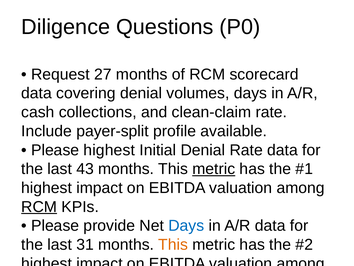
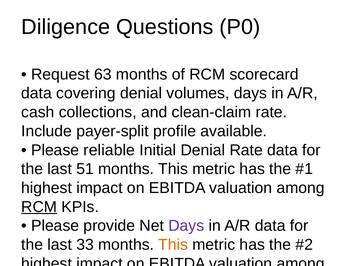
27: 27 -> 63 (103, 74)
Please highest: highest -> reliable (109, 150)
43: 43 -> 51 (85, 169)
metric underline: present -> none (214, 169)
Days colour: blue -> purple (186, 225)
31: 31 -> 33 (85, 244)
